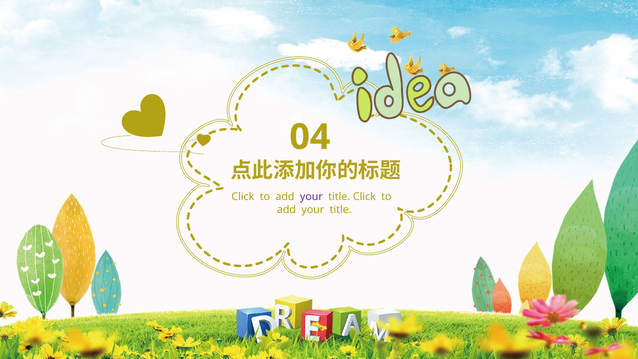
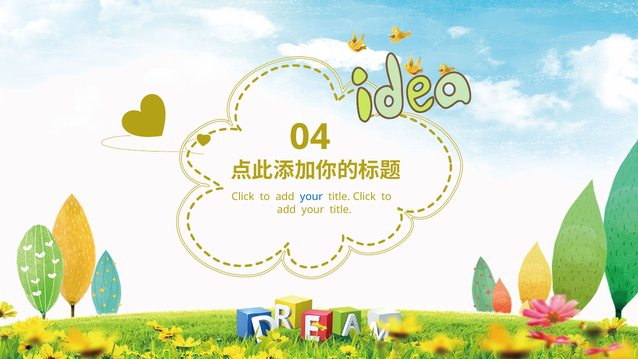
your colour: purple -> blue (311, 197)
